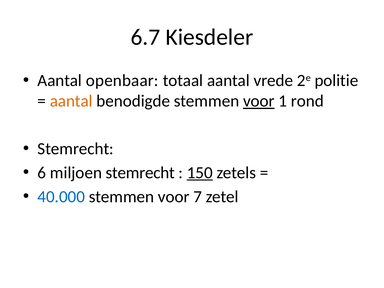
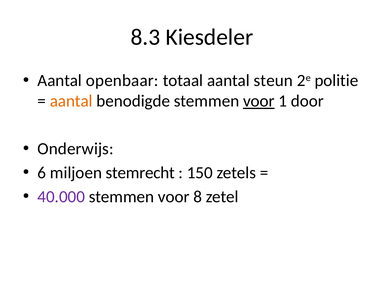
6.7: 6.7 -> 8.3 (145, 37)
vrede: vrede -> steun (273, 81)
rond: rond -> door (307, 101)
Stemrecht: Stemrecht -> Onderwijs (76, 149)
150 underline: present -> none (200, 173)
40.000 colour: blue -> purple (61, 197)
7: 7 -> 8 (198, 197)
